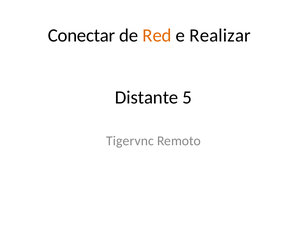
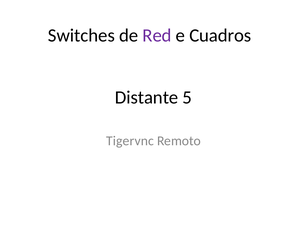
Conectar: Conectar -> Switches (81, 36)
Red colour: orange -> purple (157, 36)
Realizar: Realizar -> Cuadros (220, 36)
